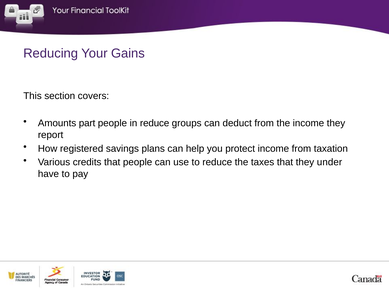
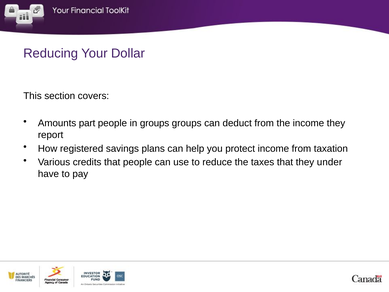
Gains: Gains -> Dollar (128, 53)
in reduce: reduce -> groups (155, 123)
